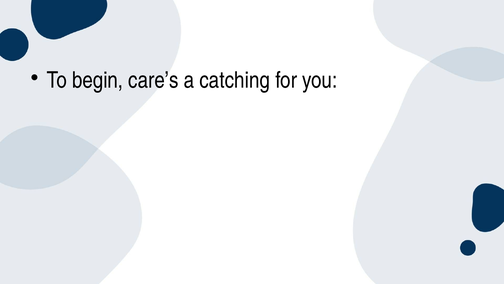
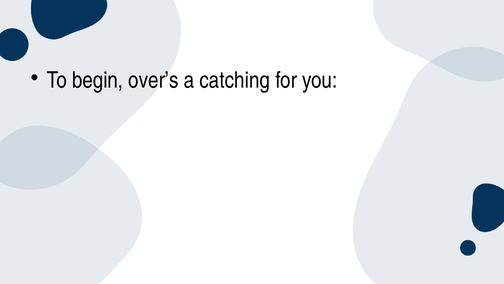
care’s: care’s -> over’s (153, 80)
